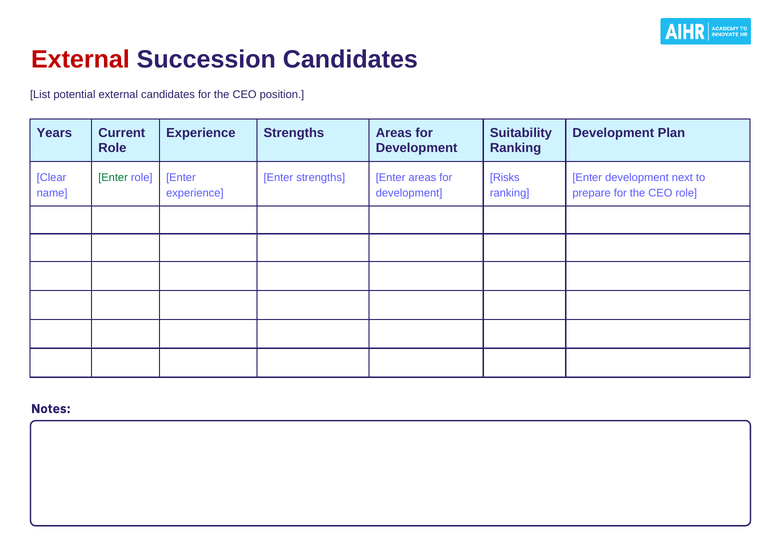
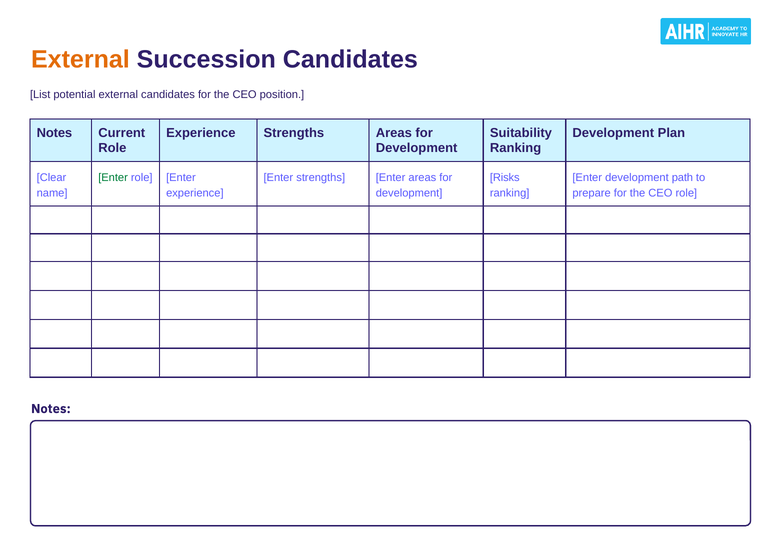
External colour: red -> orange (80, 60)
Years: Years -> Notes (54, 133)
next: next -> path (682, 178)
